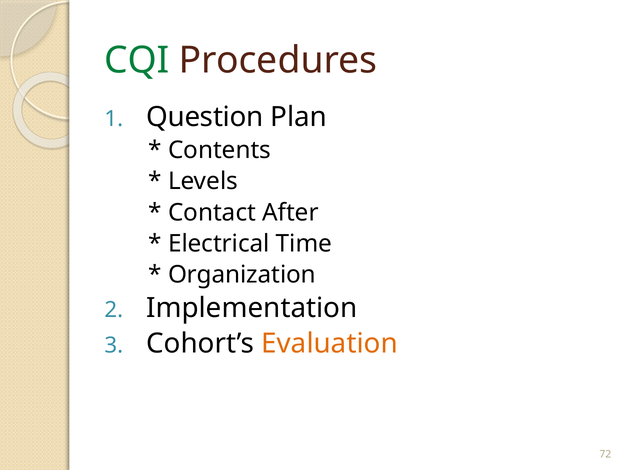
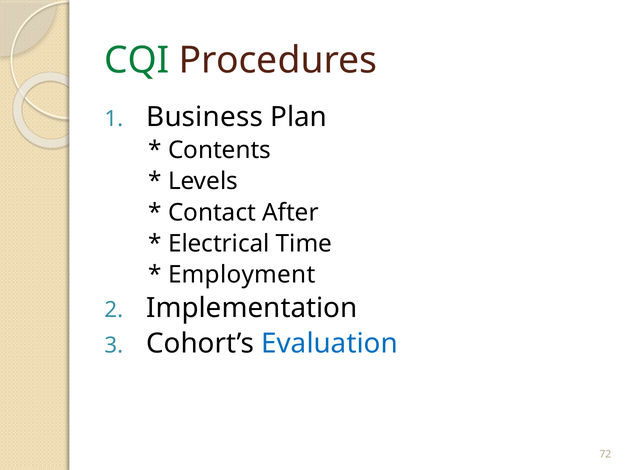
Question: Question -> Business (205, 117)
Organization: Organization -> Employment (242, 274)
Evaluation colour: orange -> blue (330, 343)
